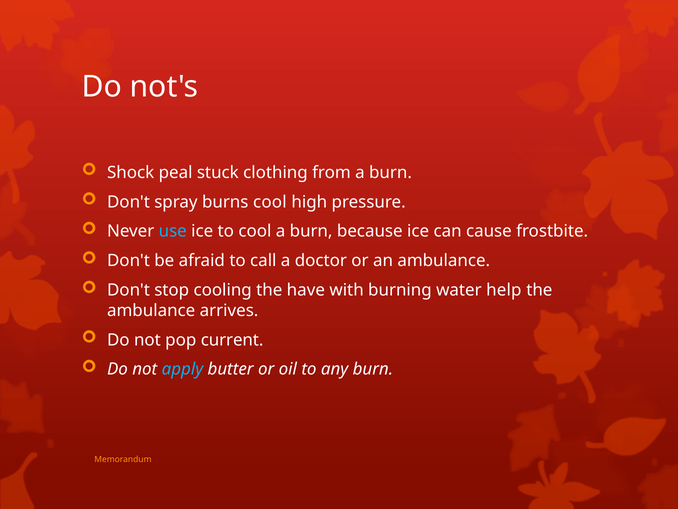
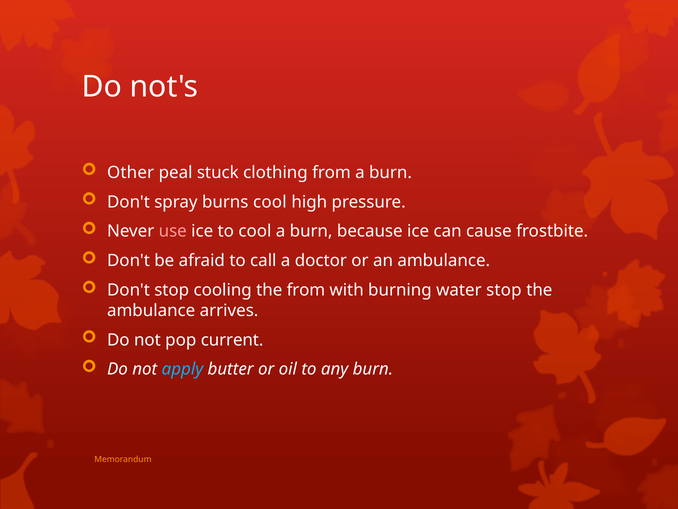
Shock: Shock -> Other (131, 172)
use colour: light blue -> pink (173, 231)
the have: have -> from (306, 290)
water help: help -> stop (504, 290)
